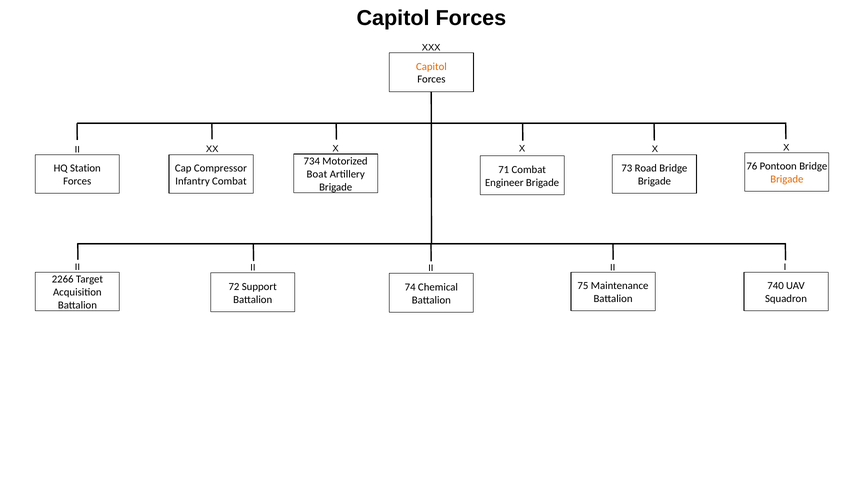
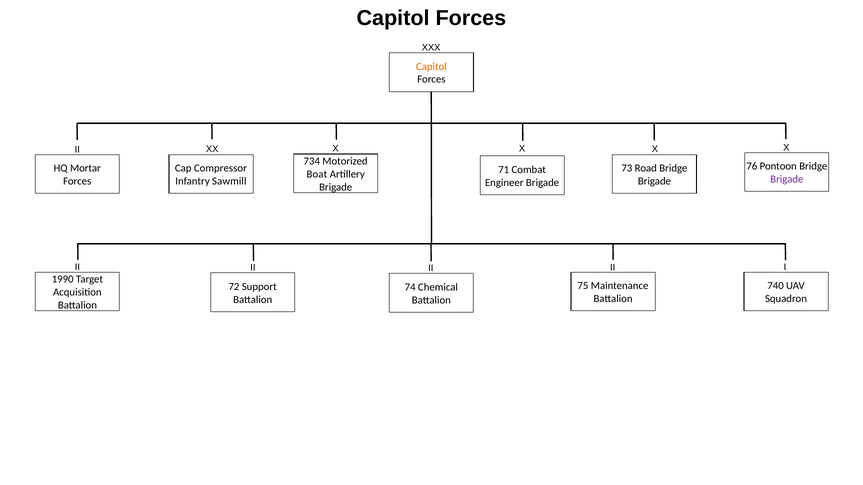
Station: Station -> Mortar (85, 168)
Brigade colour: orange -> purple (787, 179)
Infantry Combat: Combat -> Sawmill (229, 181)
2266: 2266 -> 1990 (63, 280)
